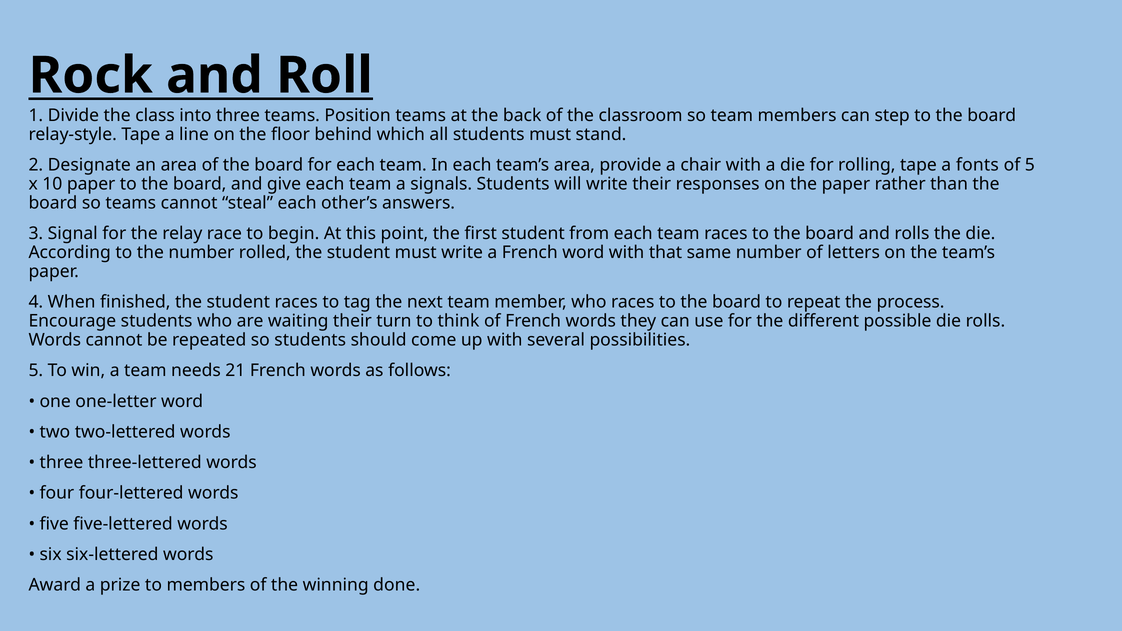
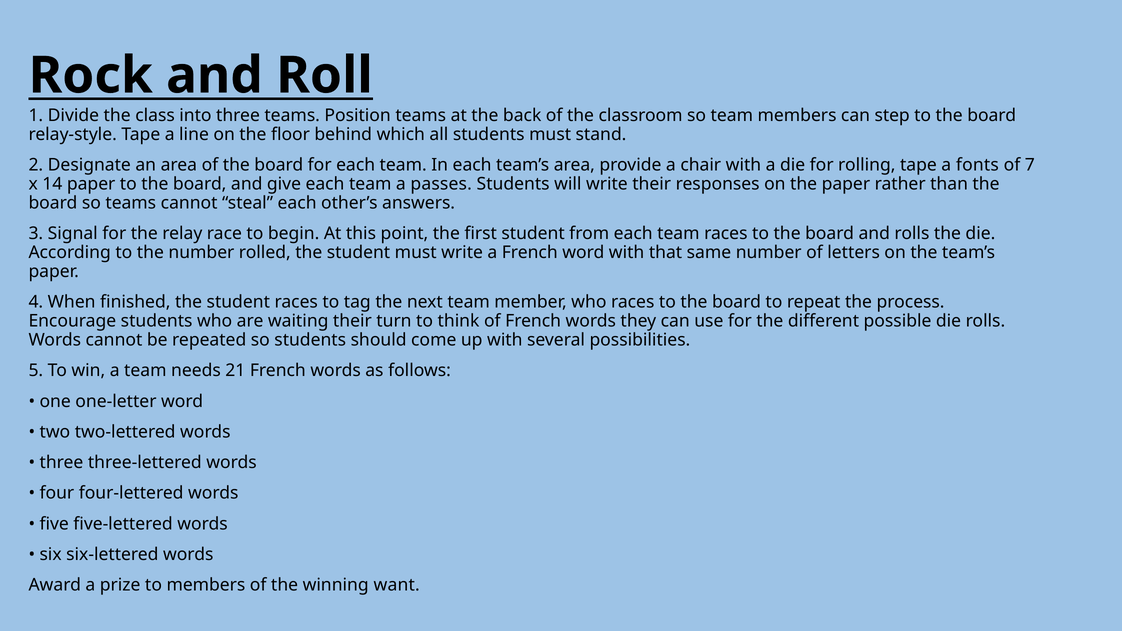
of 5: 5 -> 7 (1030, 165)
10: 10 -> 14 (52, 184)
signals: signals -> passes (441, 184)
done: done -> want (397, 585)
